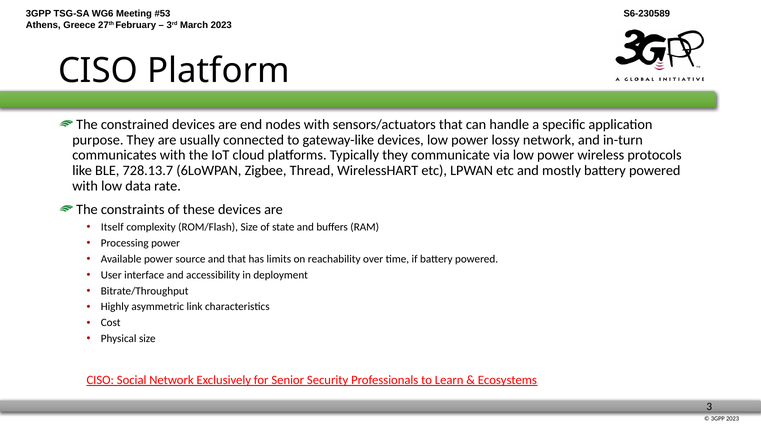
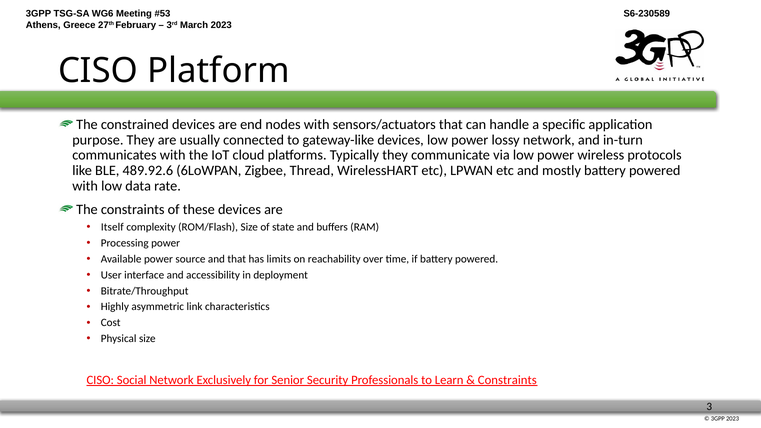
728.13.7: 728.13.7 -> 489.92.6 (148, 171)
Ecosystems: Ecosystems -> Constraints (507, 380)
